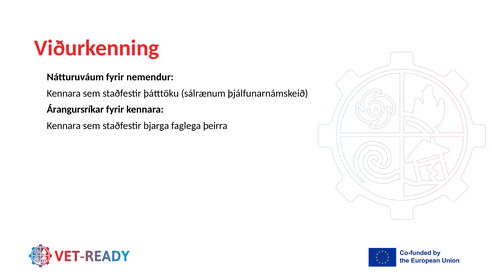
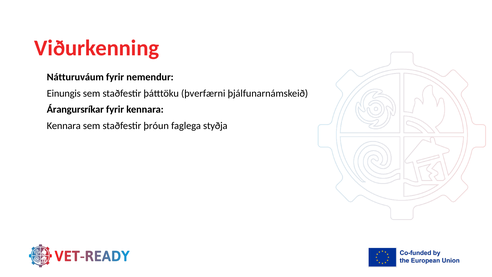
Kennara: Kennara -> Einungis (64, 93)
sálrænum: sálrænum -> þverfærni (203, 93)
bjarga: bjarga -> þróun (156, 126)
þeirra: þeirra -> styðja (215, 126)
